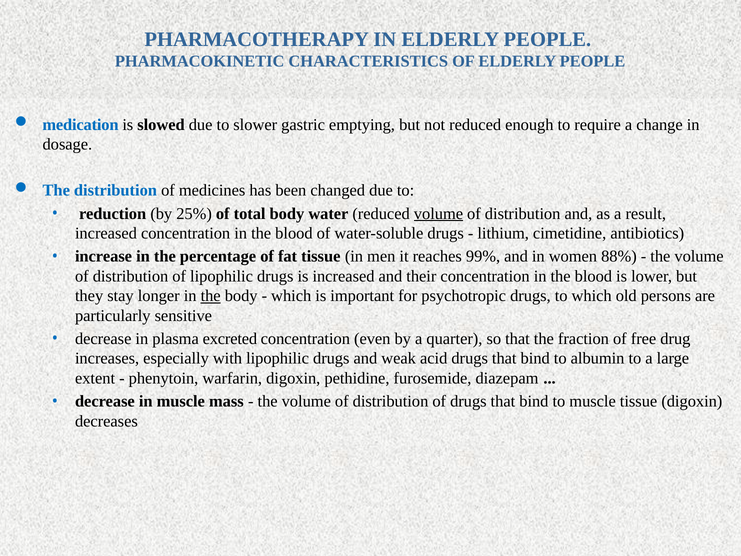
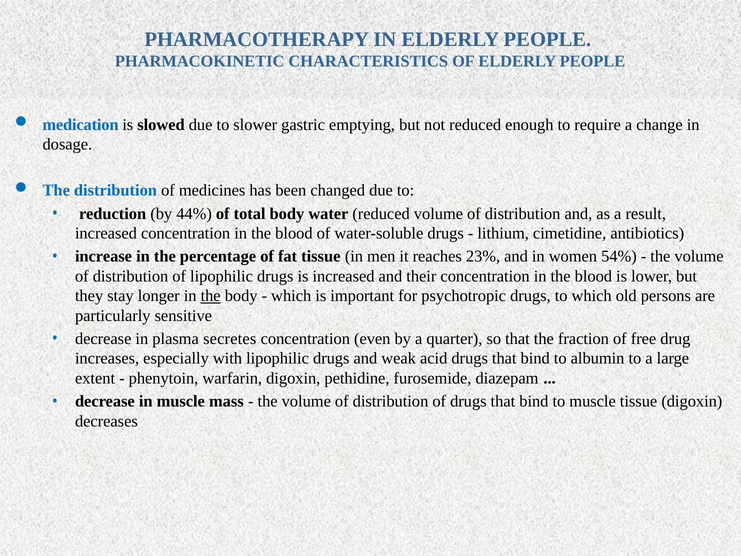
25%: 25% -> 44% (194, 214)
volume underline: present -> none (438, 214)
99%: 99% -> 23% (483, 256)
88%: 88% -> 54% (619, 256)
excreted: excreted -> secretes (230, 339)
